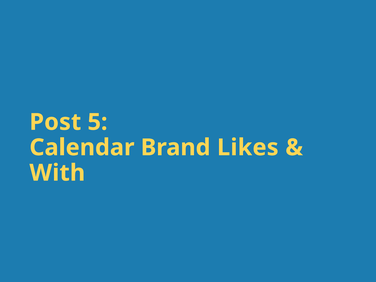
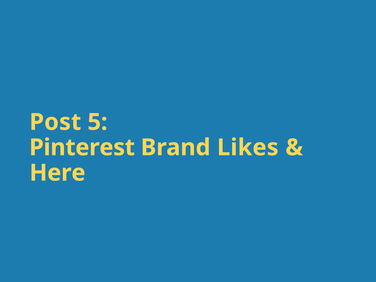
Calendar: Calendar -> Pinterest (82, 147)
With: With -> Here (57, 173)
